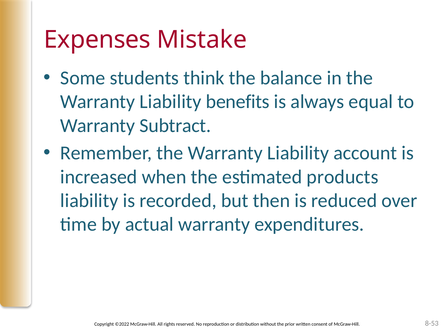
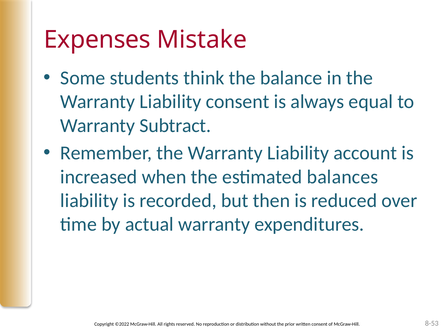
Liability benefits: benefits -> consent (238, 102)
products: products -> balances (342, 177)
